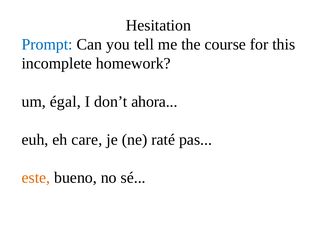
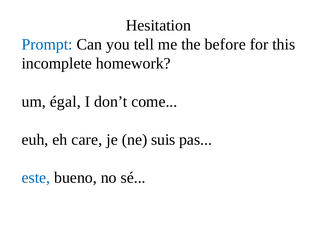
course: course -> before (225, 44)
ahora: ahora -> come (154, 101)
raté: raté -> suis (163, 139)
este colour: orange -> blue (36, 178)
